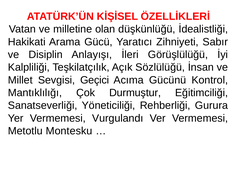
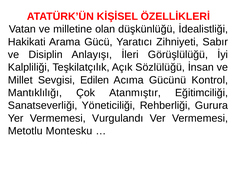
Geçici: Geçici -> Edilen (95, 80)
Durmuştur: Durmuştur -> Atanmıştır (135, 93)
